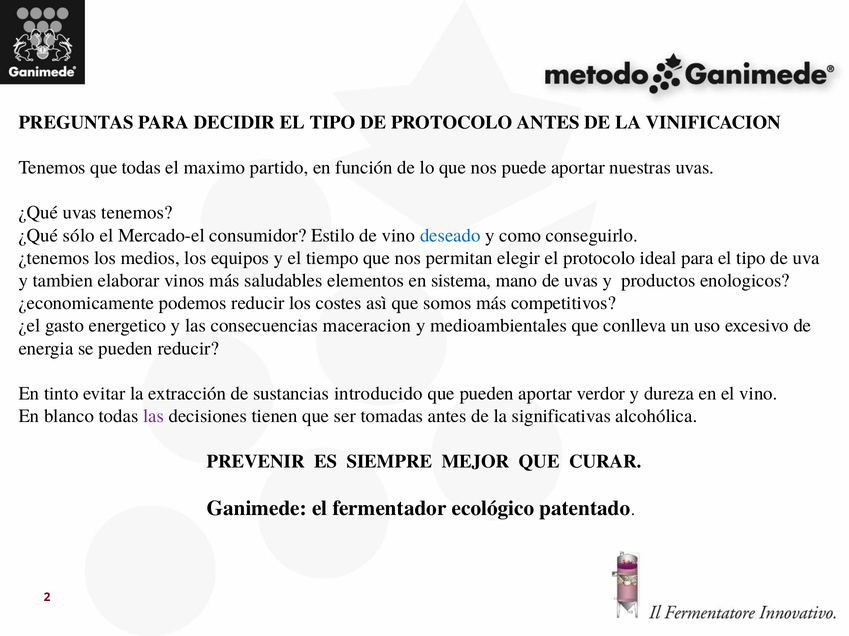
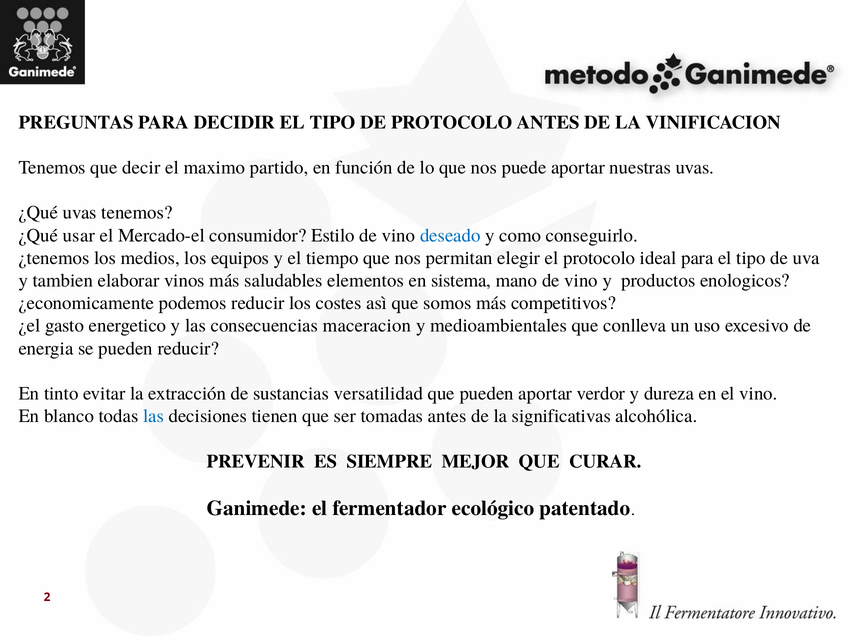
que todas: todas -> decir (141, 168)
sólo: sólo -> usar (79, 236)
mano de uvas: uvas -> vino (581, 281)
introducido: introducido -> versatilidad (378, 394)
las colour: purple -> blue (154, 417)
